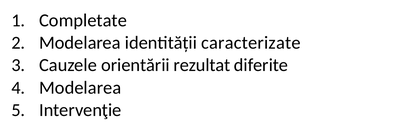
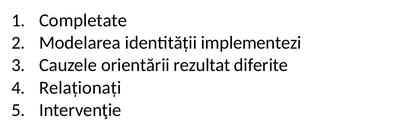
caracterizate: caracterizate -> implementezi (251, 43)
Modelarea: Modelarea -> Relaționați (80, 88)
